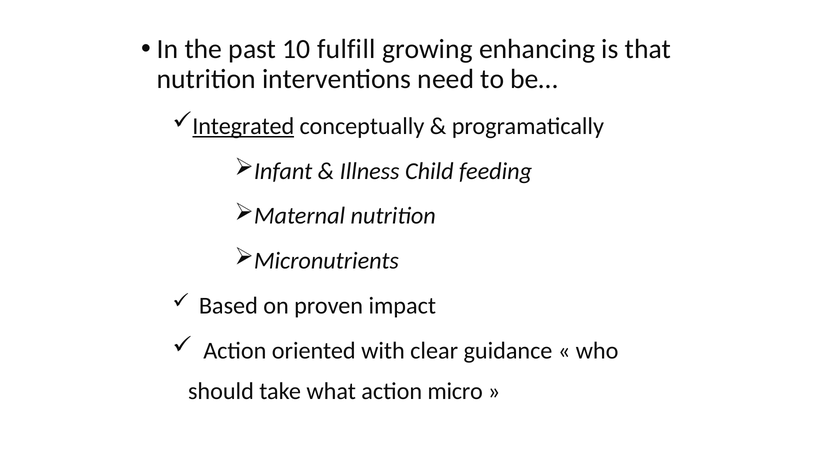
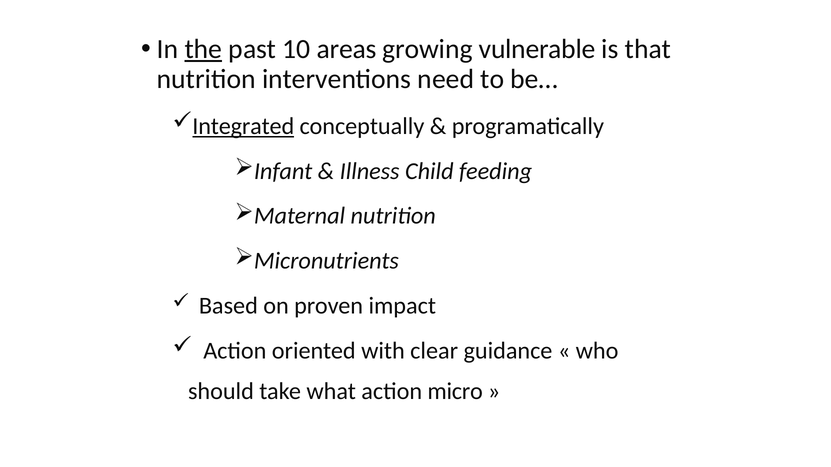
the underline: none -> present (203, 49)
fulfill: fulfill -> areas (347, 49)
enhancing: enhancing -> vulnerable (537, 49)
